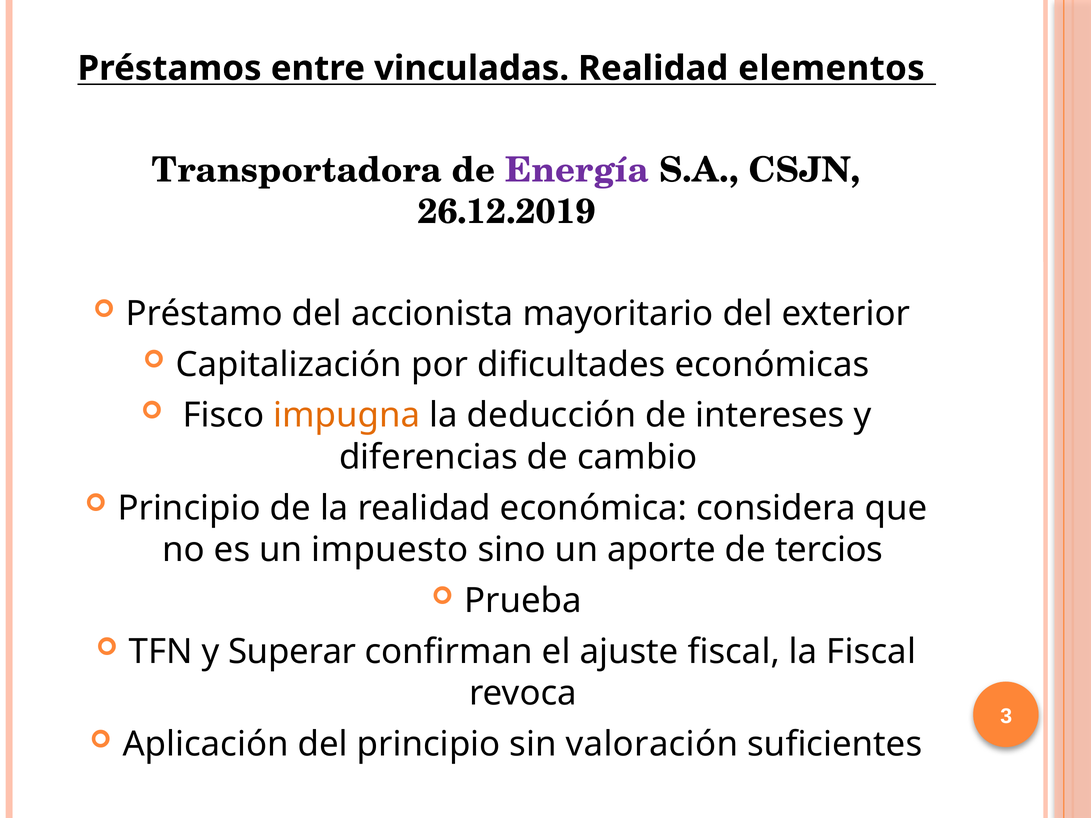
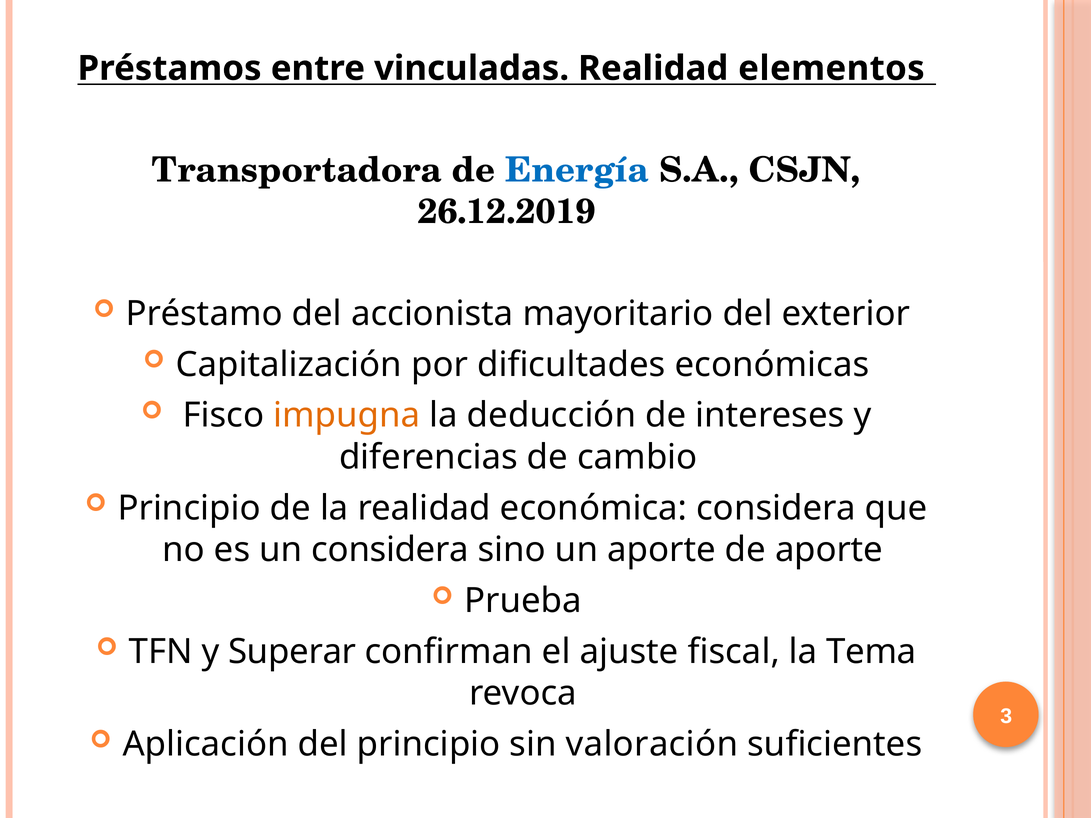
Energía colour: purple -> blue (577, 170)
un impuesto: impuesto -> considera (390, 550)
de tercios: tercios -> aporte (829, 550)
la Fiscal: Fiscal -> Tema (871, 652)
